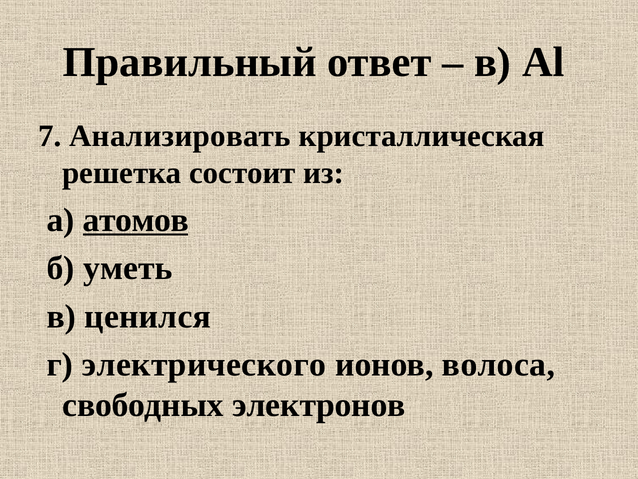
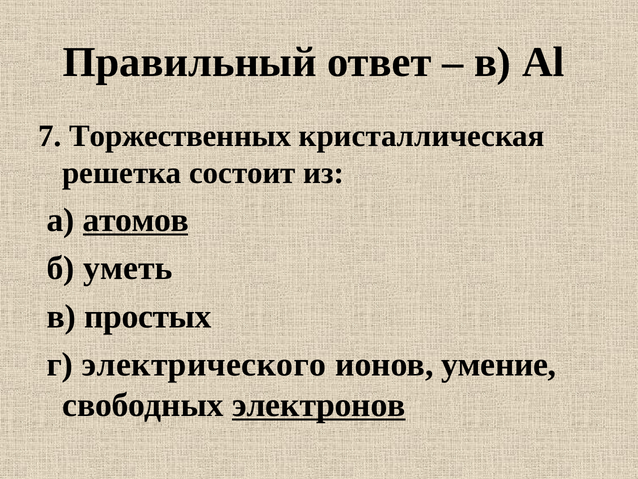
Анализировать: Анализировать -> Торжественных (180, 136)
ценился: ценился -> простых (148, 316)
волоса: волоса -> умение (499, 364)
электронов underline: none -> present (319, 405)
